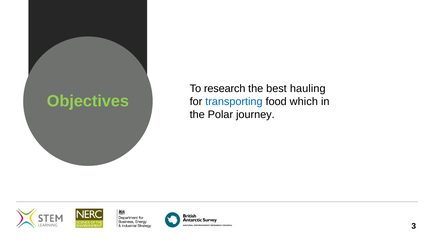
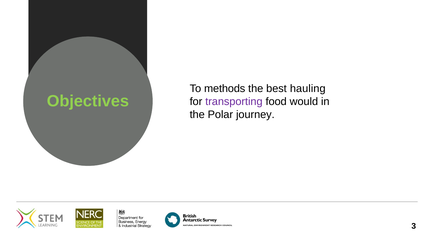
research: research -> methods (225, 89)
transporting colour: blue -> purple (234, 102)
which: which -> would (304, 102)
